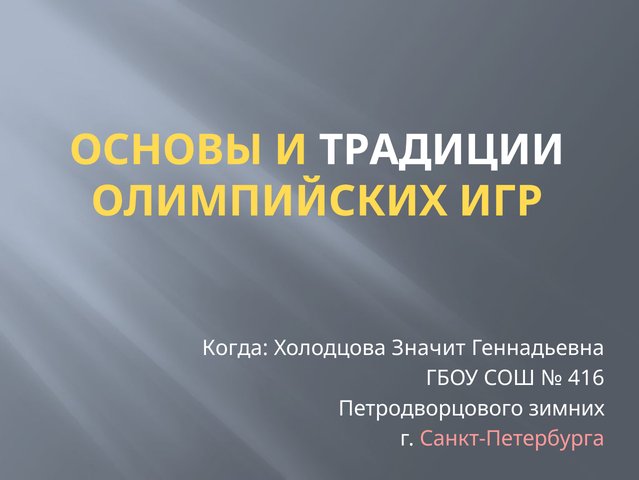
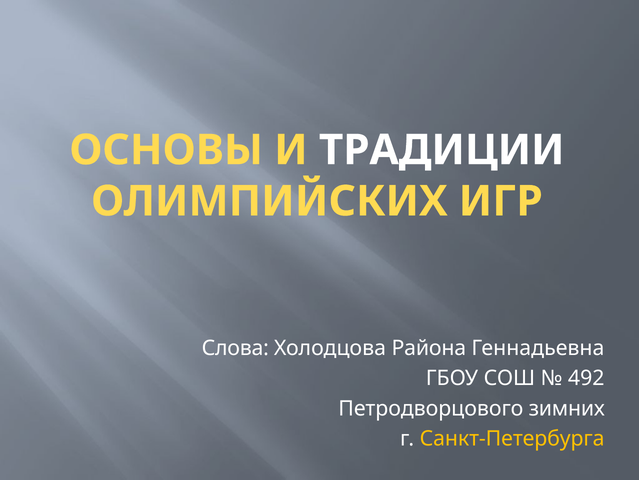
Когда: Когда -> Слова (235, 348)
Значит: Значит -> Района (429, 348)
416: 416 -> 492 (586, 378)
Санкт-Петербурга colour: pink -> yellow (512, 438)
